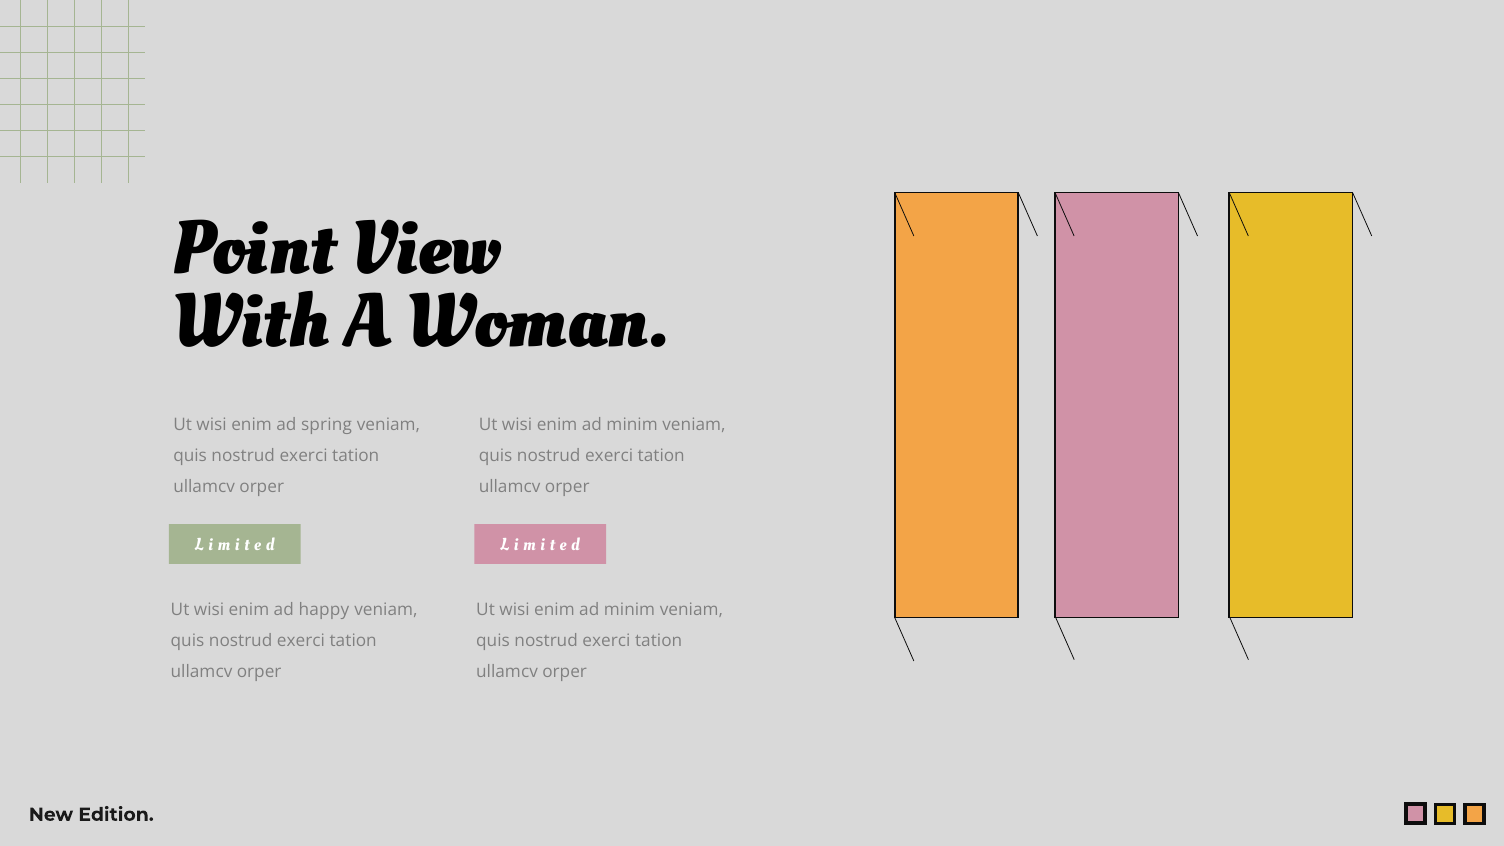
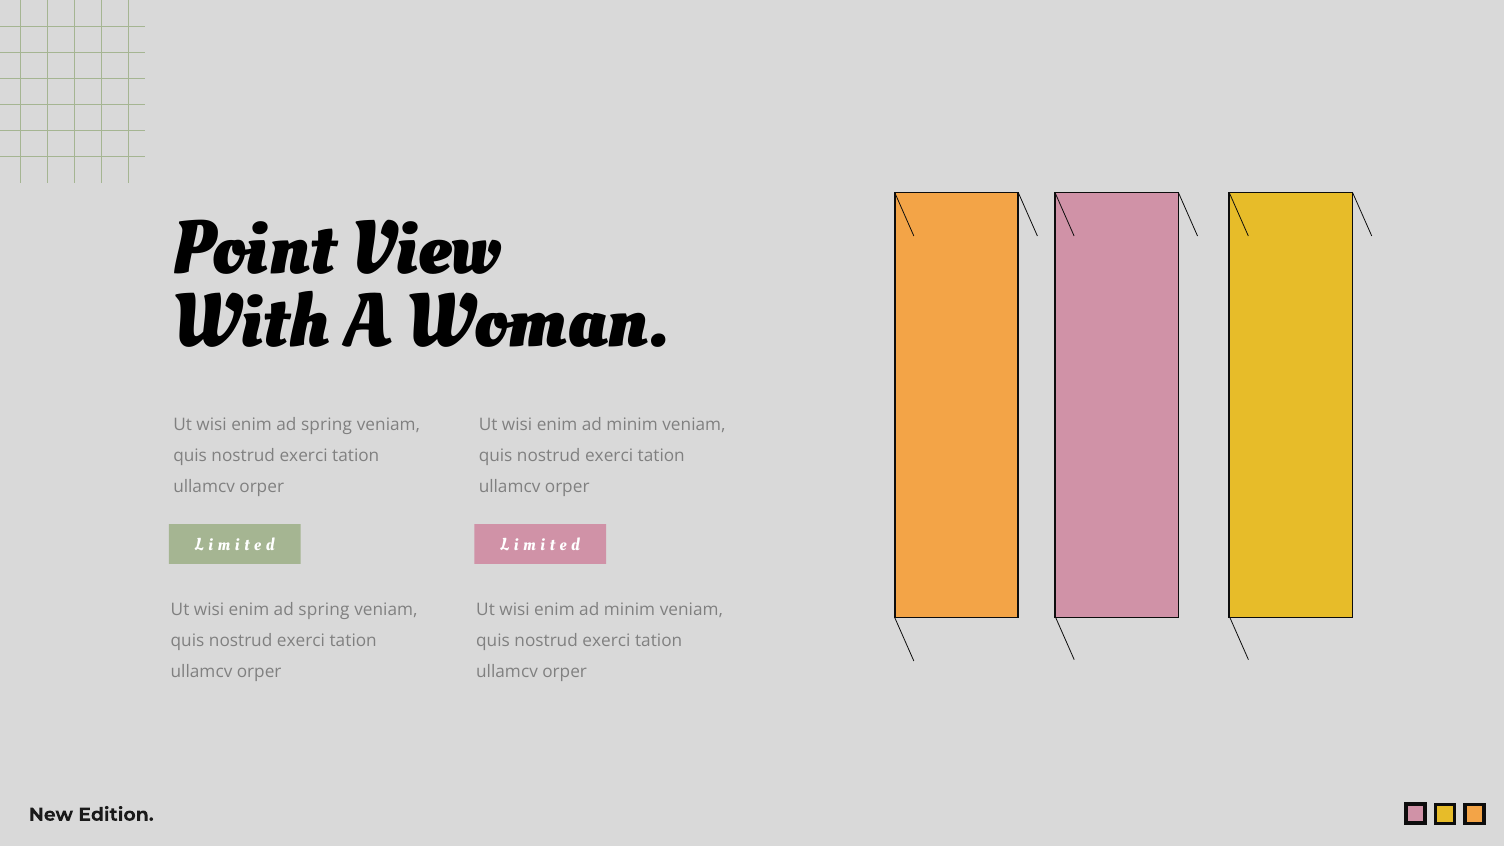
happy: happy -> spring (324, 610)
